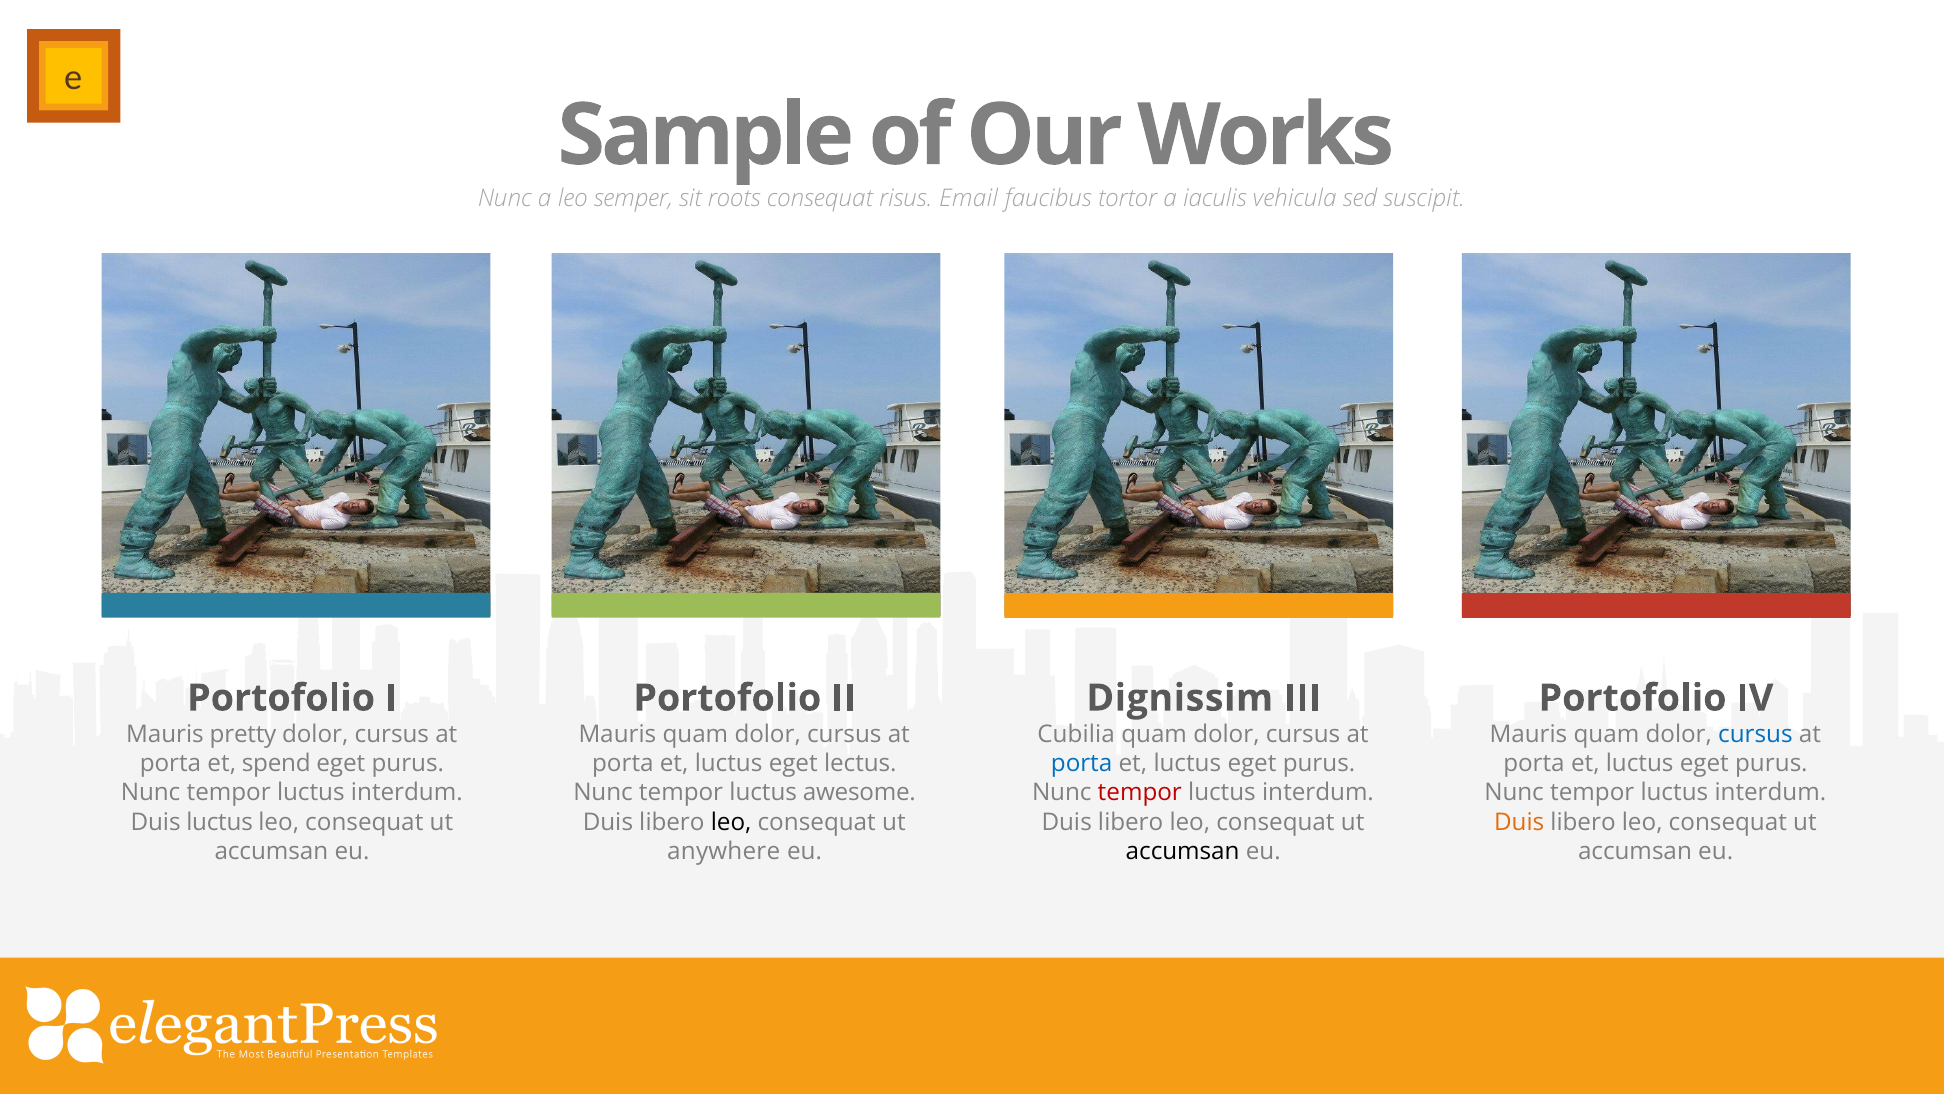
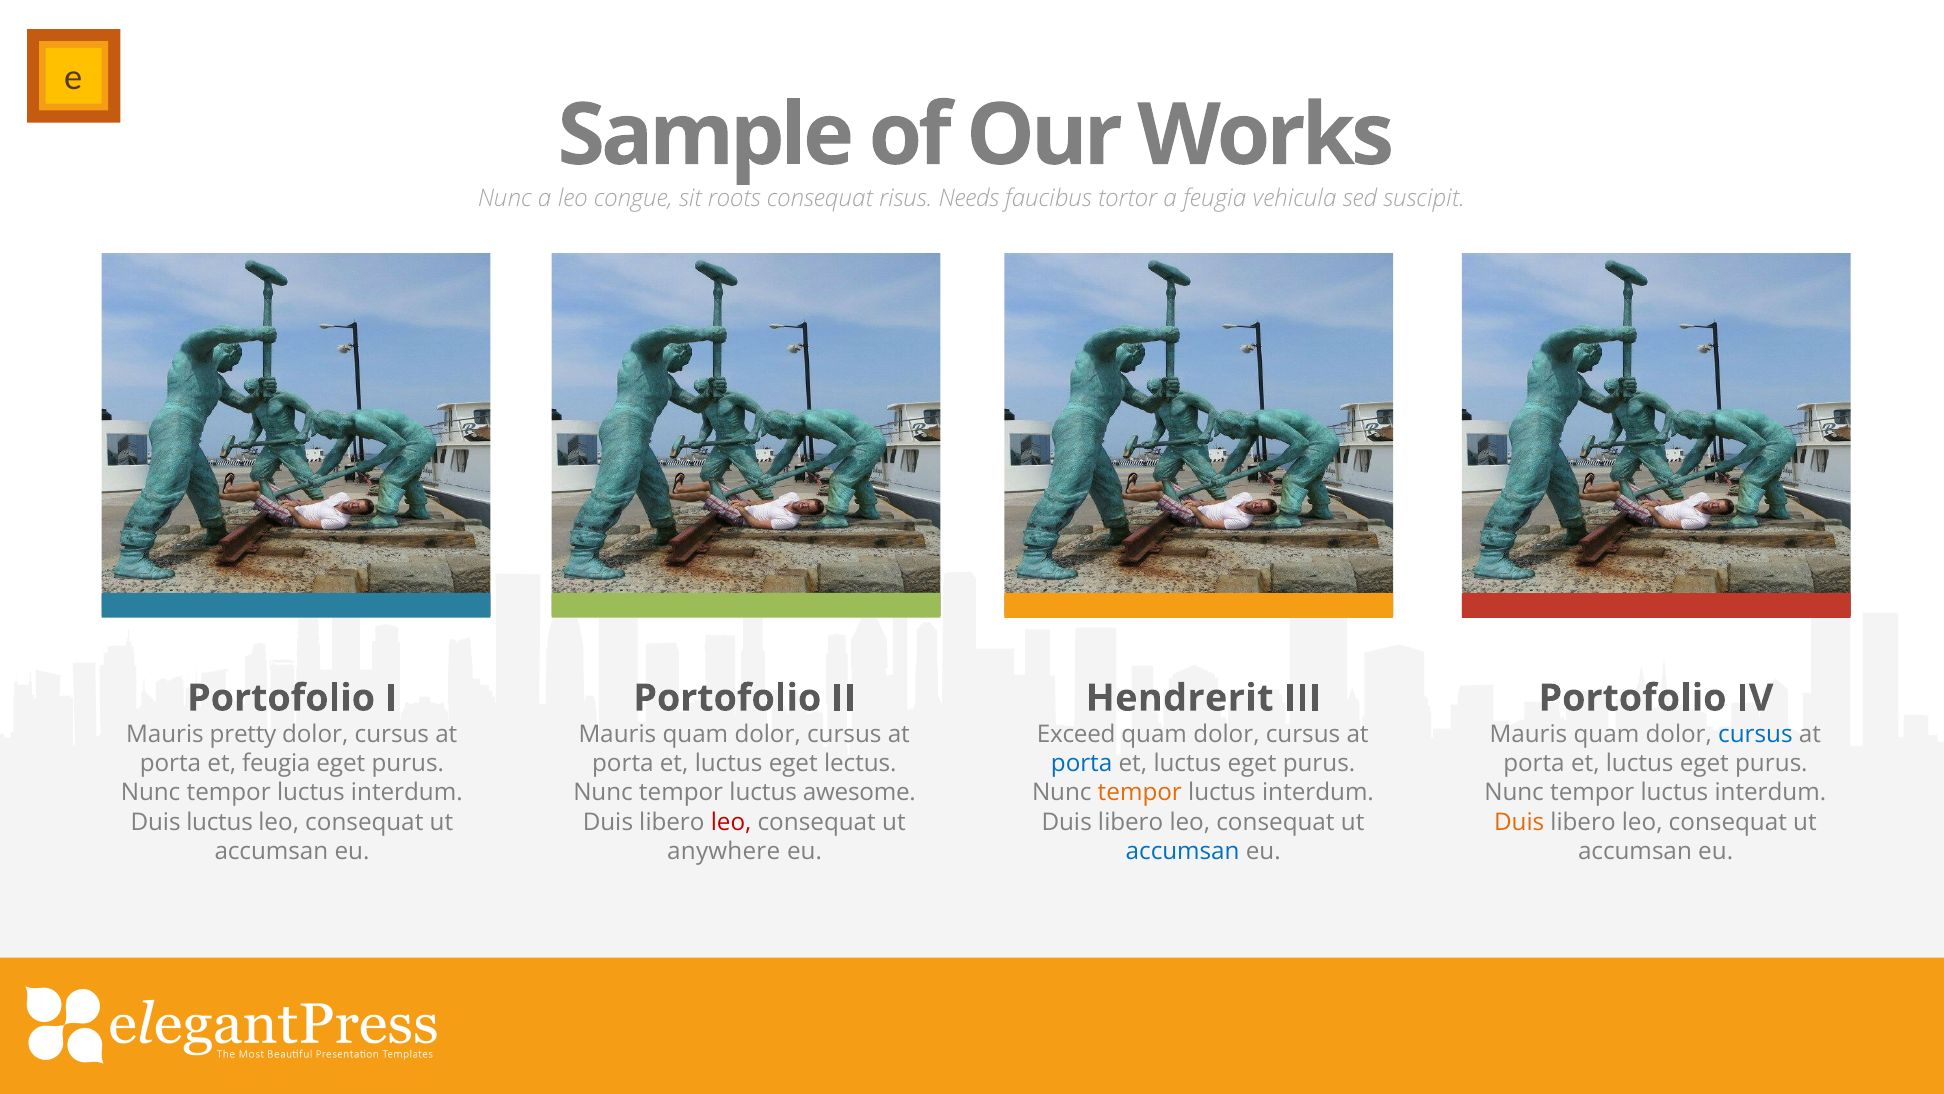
semper: semper -> congue (633, 199)
Email: Email -> Needs (969, 199)
a iaculis: iaculis -> feugia (1215, 199)
Dignissim: Dignissim -> Hendrerit (1180, 698)
Cubilia: Cubilia -> Exceed (1076, 734)
et spend: spend -> feugia (276, 763)
tempor colour: red -> orange (1140, 792)
leo colour: black -> red (731, 822)
accumsan colour: black -> blue (1183, 851)
